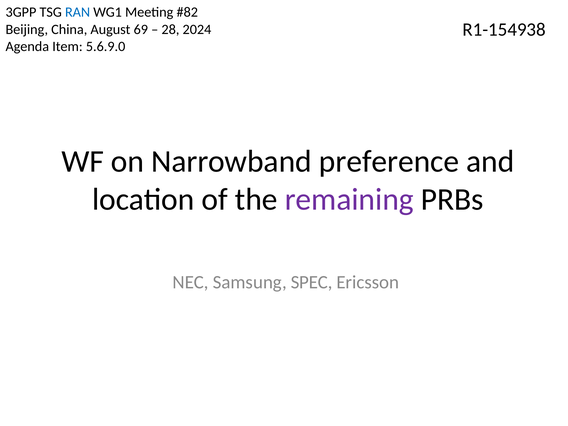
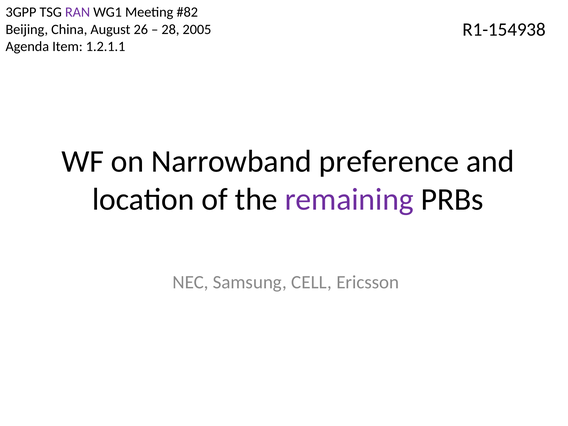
RAN colour: blue -> purple (78, 12)
69: 69 -> 26 (141, 29)
2024: 2024 -> 2005 (197, 29)
5.6.9.0: 5.6.9.0 -> 1.2.1.1 (106, 46)
SPEC: SPEC -> CELL (311, 282)
